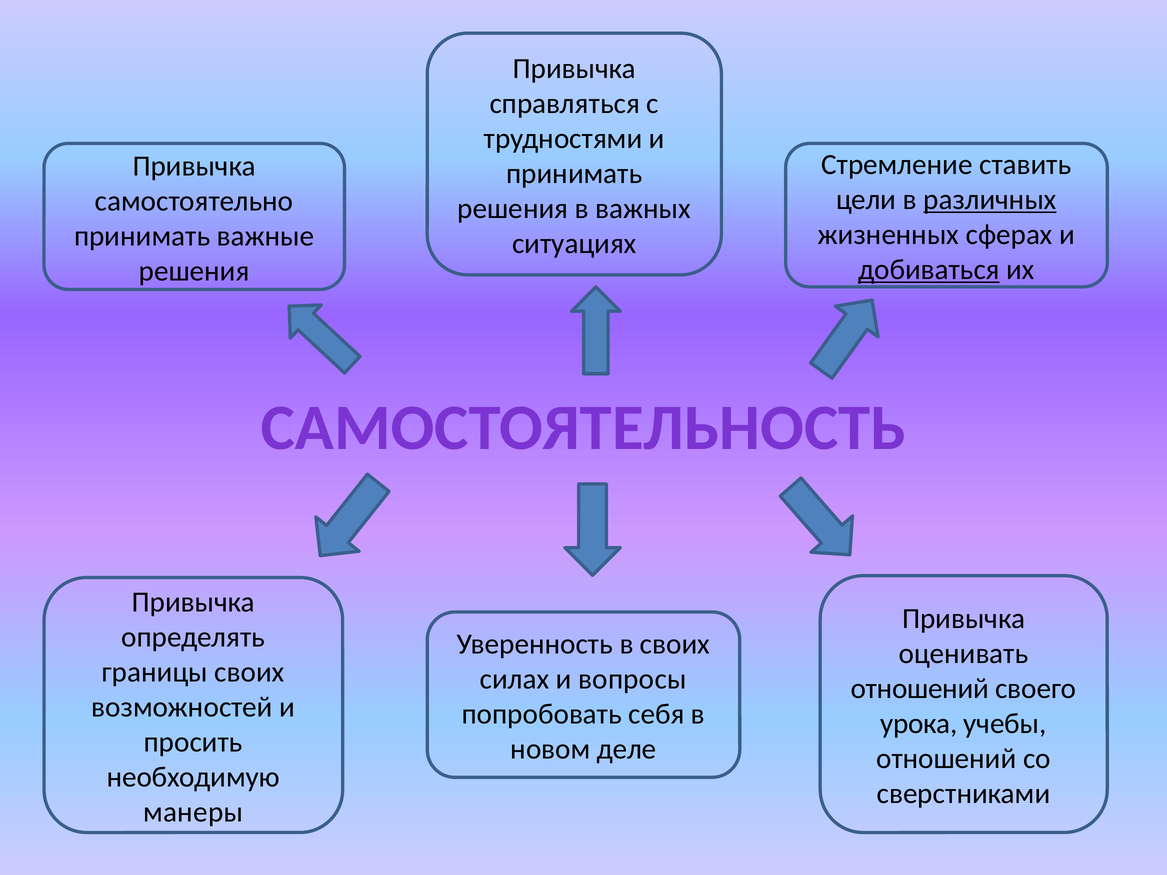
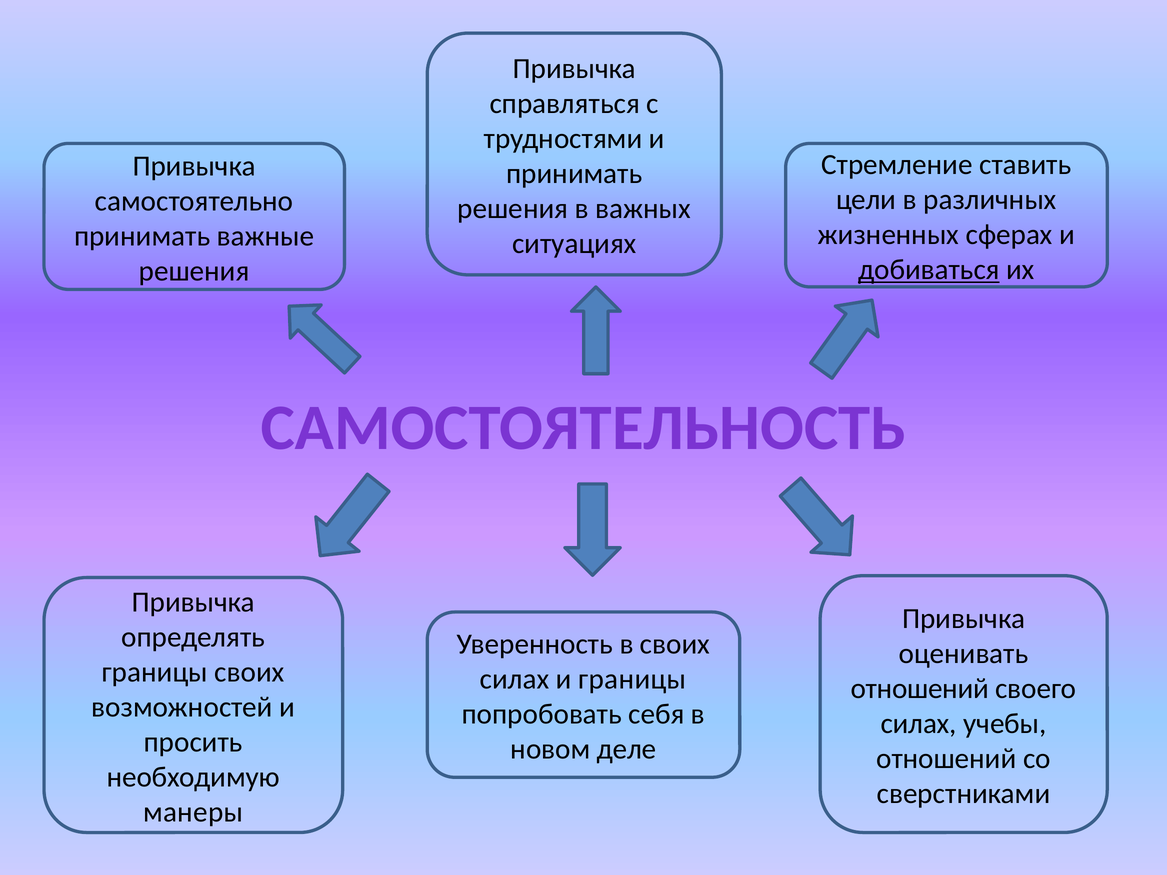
различных underline: present -> none (990, 200)
и вопросы: вопросы -> границы (632, 679)
урока: урока -> силах (919, 724)
